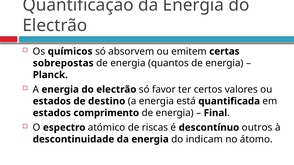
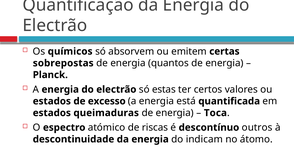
favor: favor -> estas (164, 90)
destino: destino -> excesso (107, 101)
comprimento: comprimento -> queimaduras (106, 113)
Final: Final -> Toca (215, 113)
